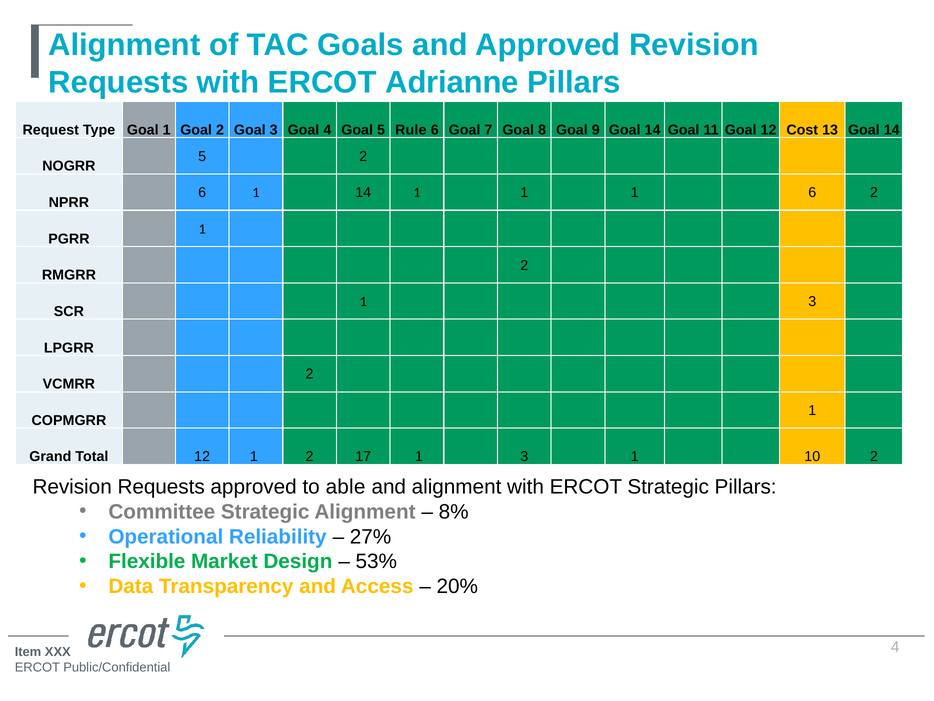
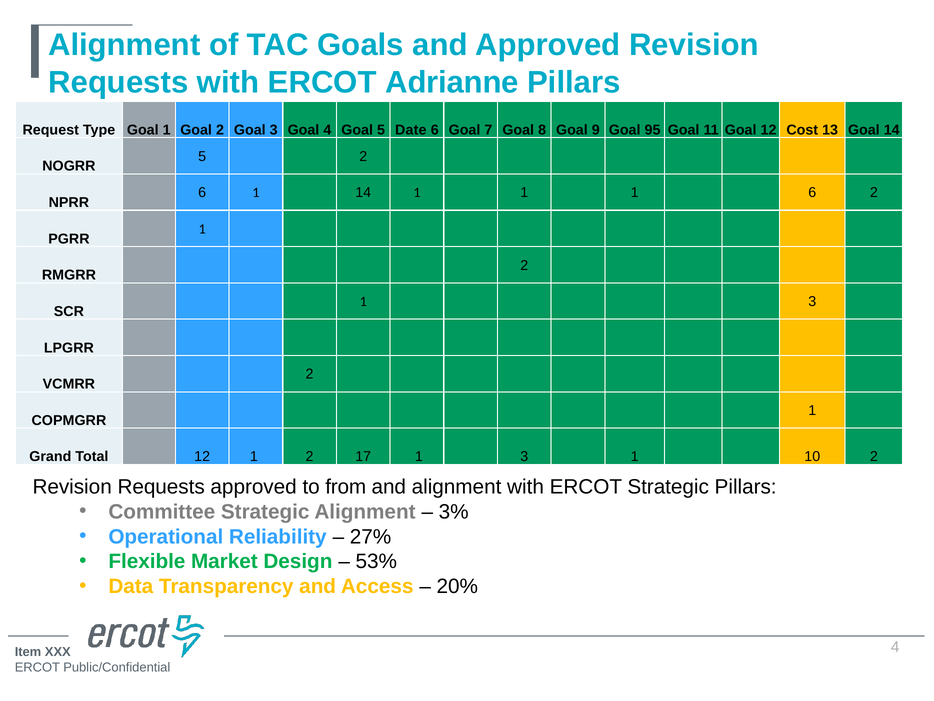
Rule: Rule -> Date (411, 130)
9 Goal 14: 14 -> 95 (653, 130)
able: able -> from (346, 487)
8%: 8% -> 3% (454, 511)
